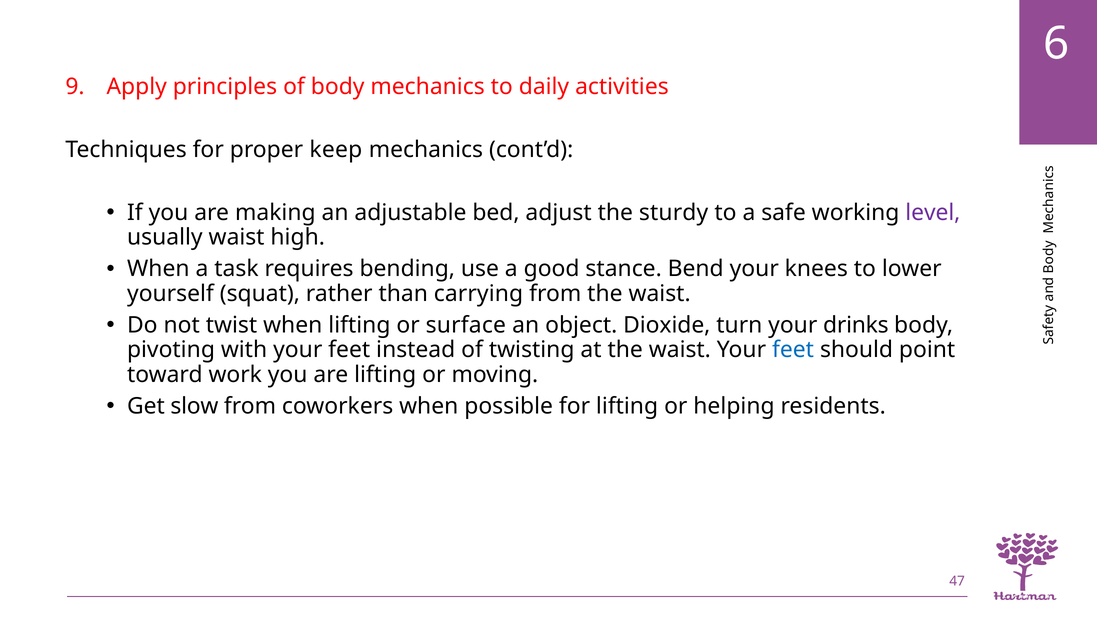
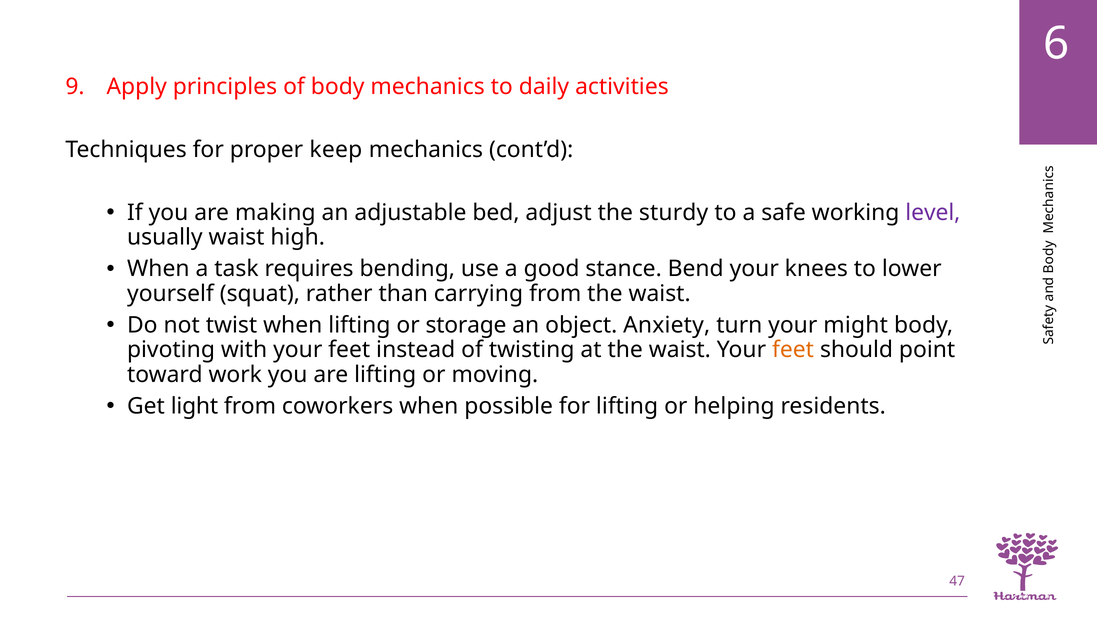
surface: surface -> storage (466, 325)
Dioxide: Dioxide -> Anxiety (667, 325)
drinks: drinks -> might (856, 325)
feet colour: blue -> orange (793, 350)
slow: slow -> light (194, 406)
